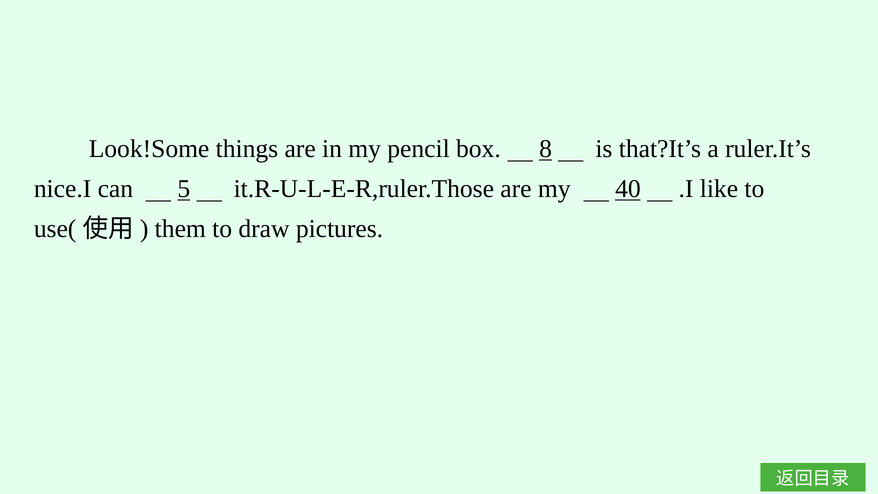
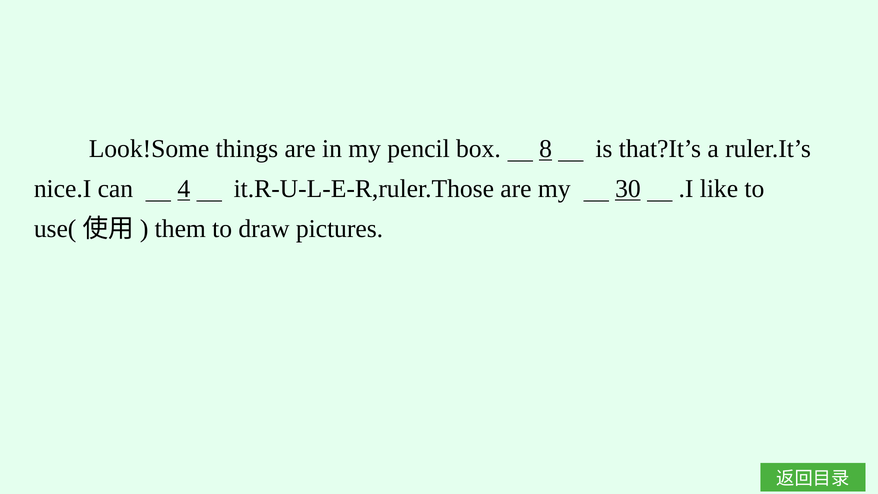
5: 5 -> 4 (184, 189)
40: 40 -> 30 (628, 189)
